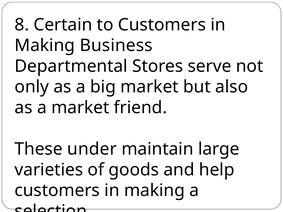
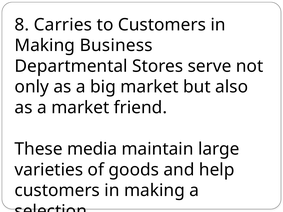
Certain: Certain -> Carries (63, 25)
under: under -> media (92, 149)
